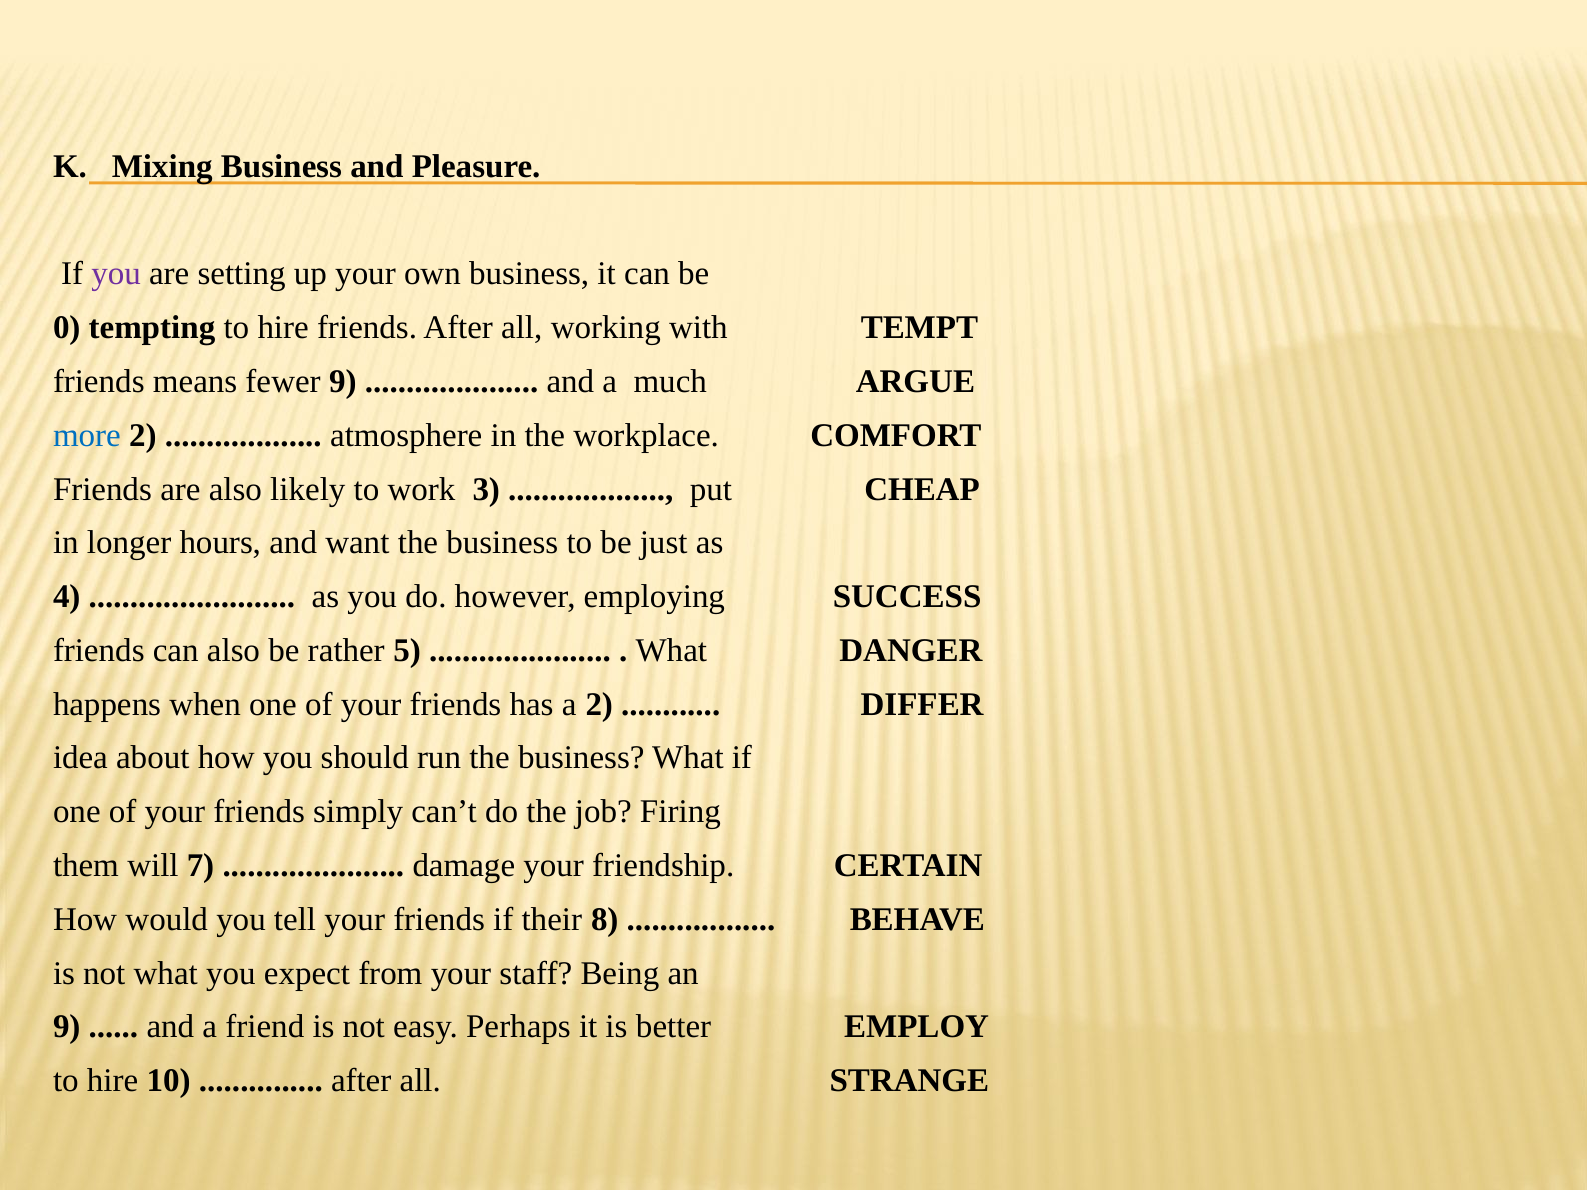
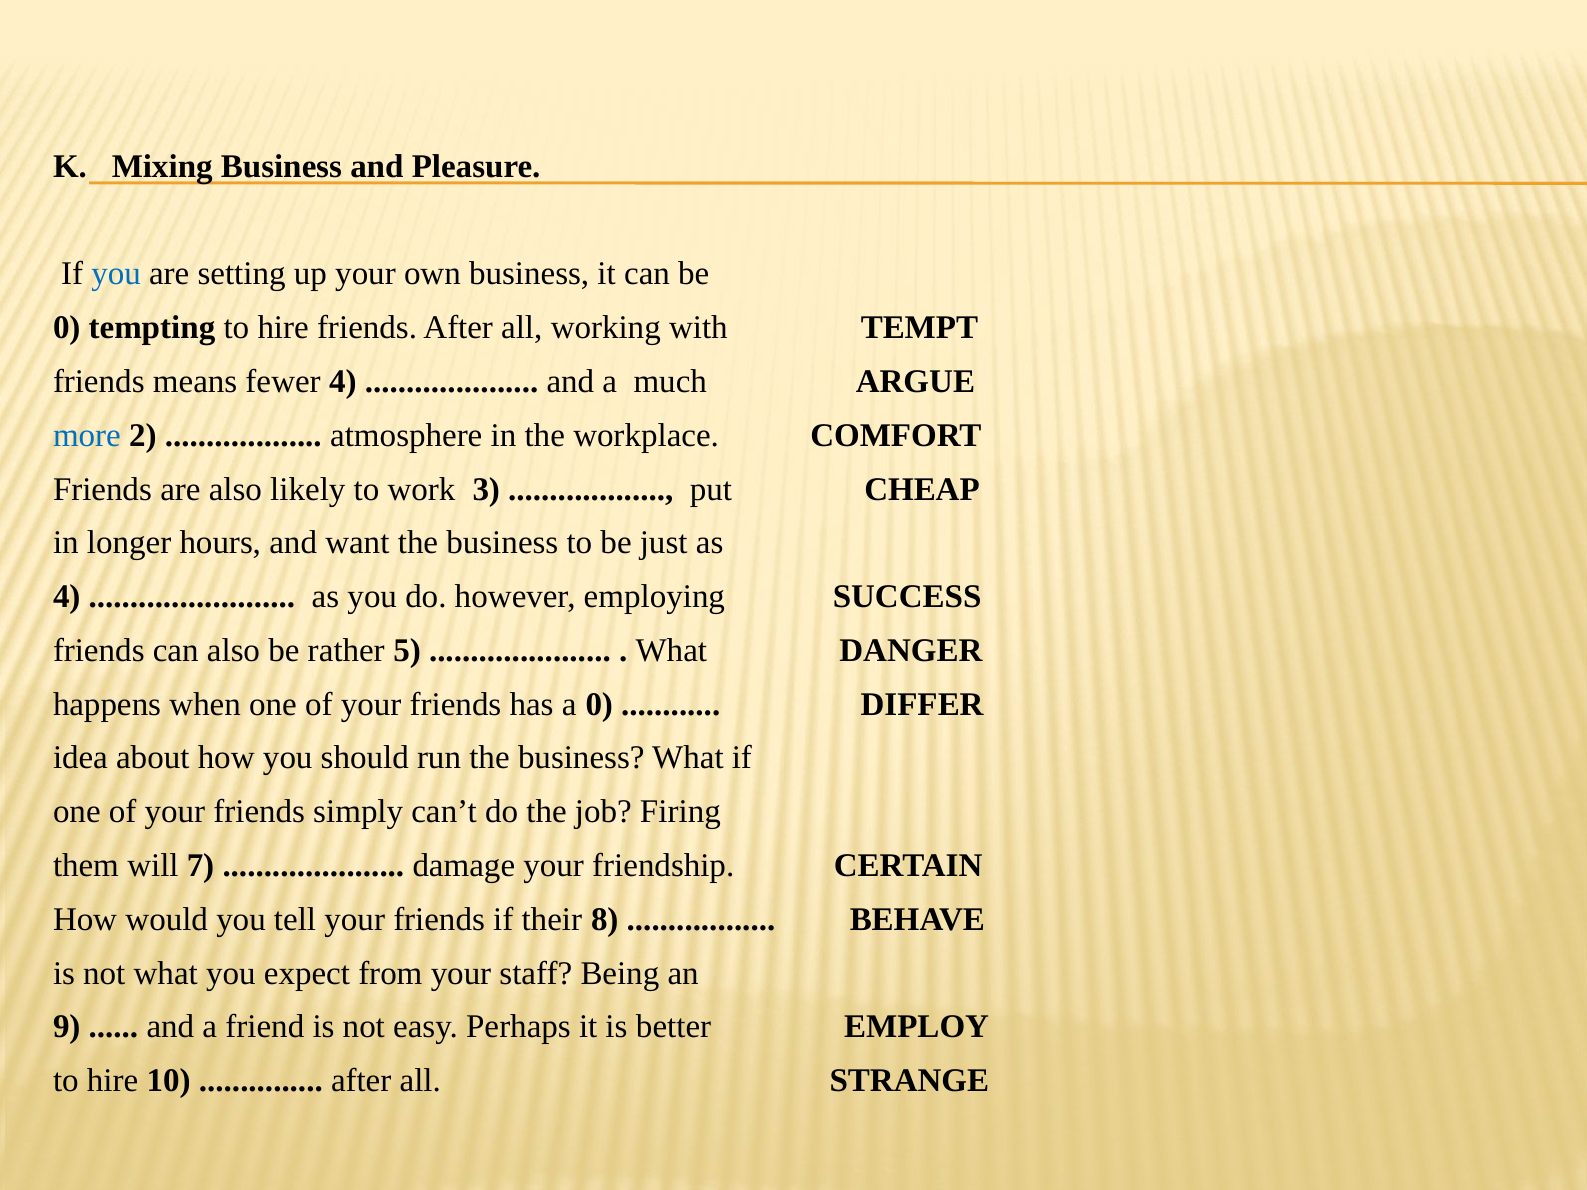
you colour: purple -> blue (116, 274)
fewer 9: 9 -> 4 (343, 382)
a 2: 2 -> 0 (599, 704)
